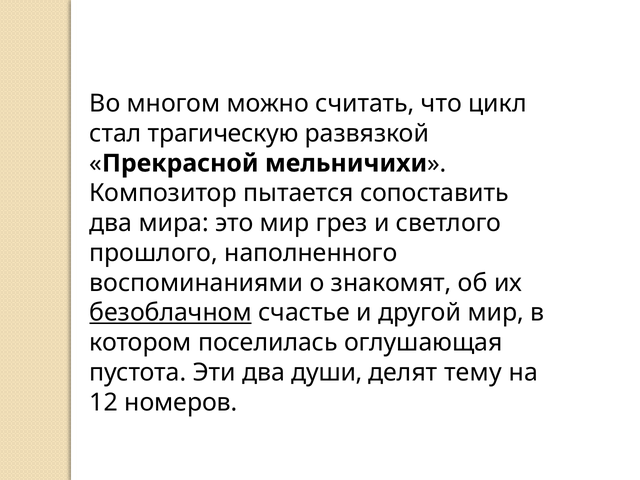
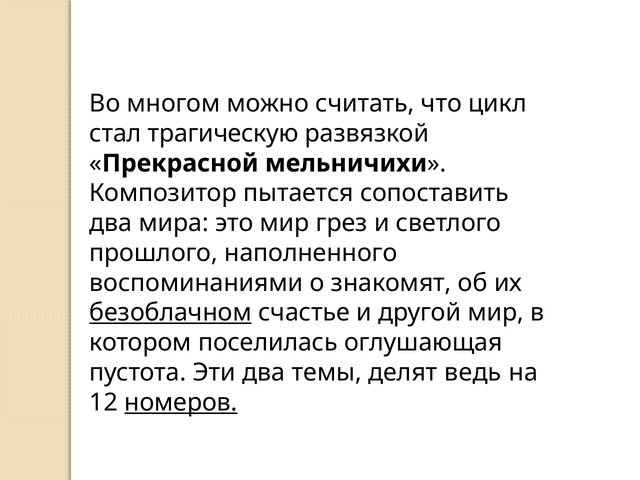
души: души -> темы (327, 373)
тему: тему -> ведь (473, 373)
номеров underline: none -> present (181, 402)
